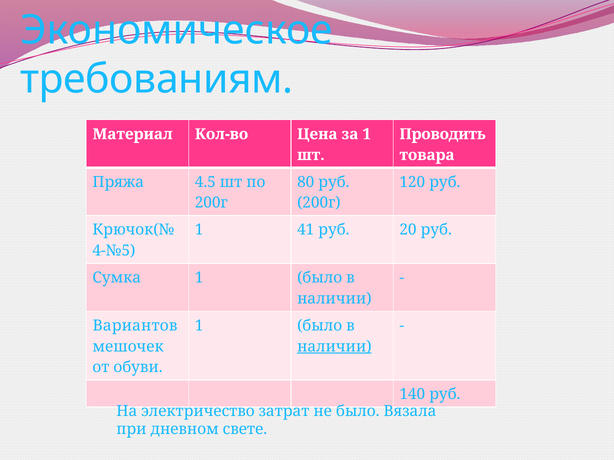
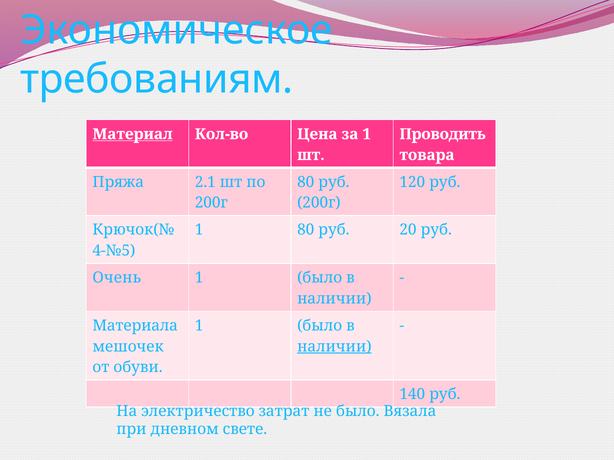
Материал underline: none -> present (133, 134)
4.5: 4.5 -> 2.1 (205, 182)
1 41: 41 -> 80 (306, 230)
Сумка: Сумка -> Очень (117, 278)
Вариантов: Вариантов -> Материала (135, 326)
